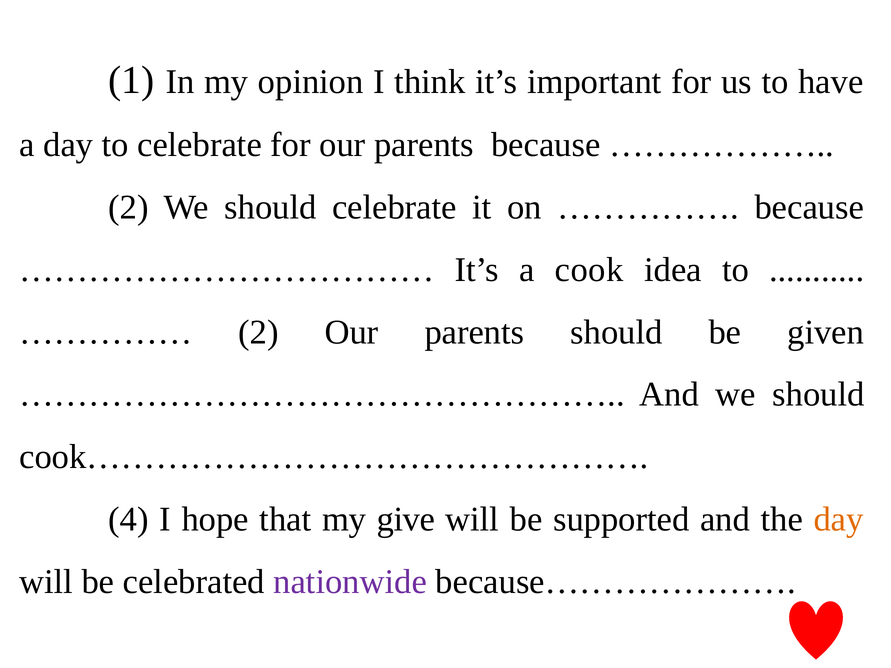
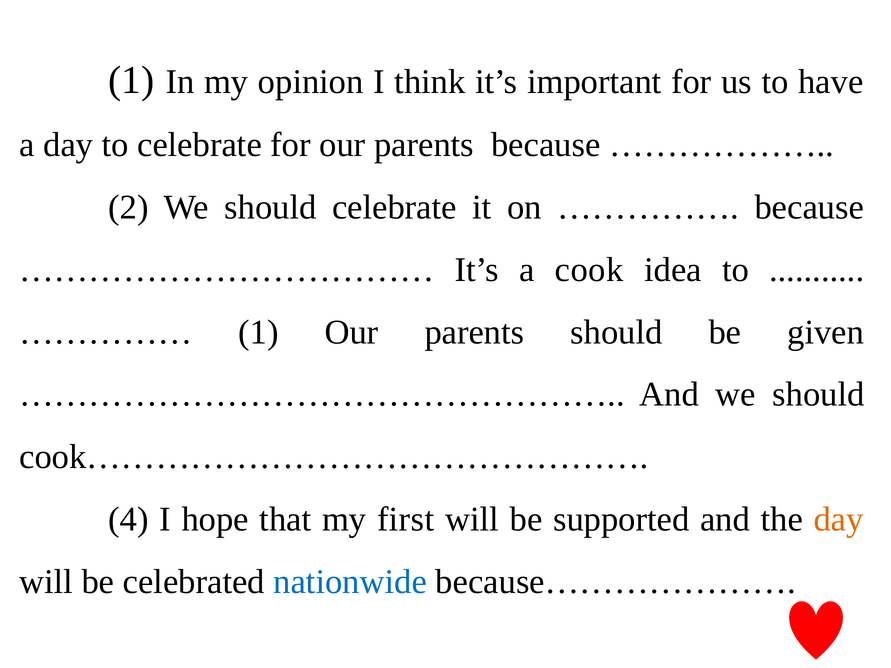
2: 2 -> 1 (259, 332)
give: give -> first (406, 519)
nationwide colour: purple -> blue (350, 582)
